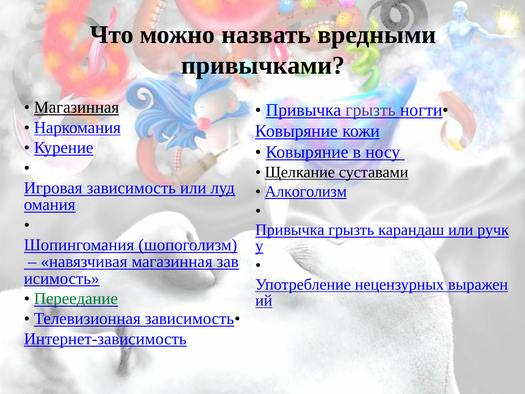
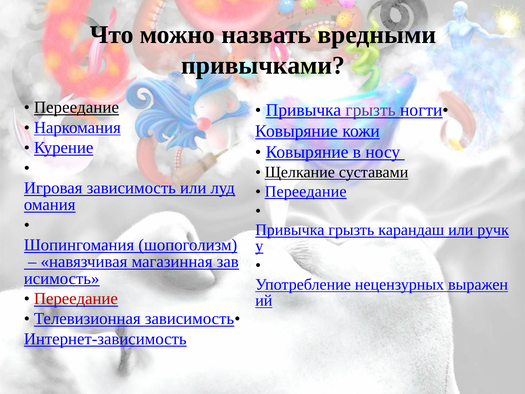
Магазинная: Магазинная -> Переедание (76, 107)
Алкоголизм: Алкоголизм -> Переедание (306, 191)
Переедание colour: green -> red (76, 298)
